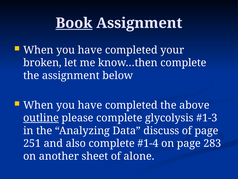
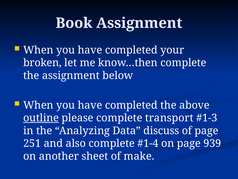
Book underline: present -> none (74, 23)
glycolysis: glycolysis -> transport (169, 118)
283: 283 -> 939 (212, 143)
alone: alone -> make (139, 156)
